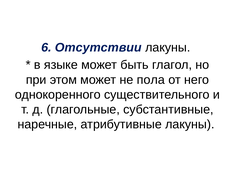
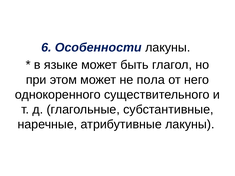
Отсутствии: Отсутствии -> Особенности (98, 48)
